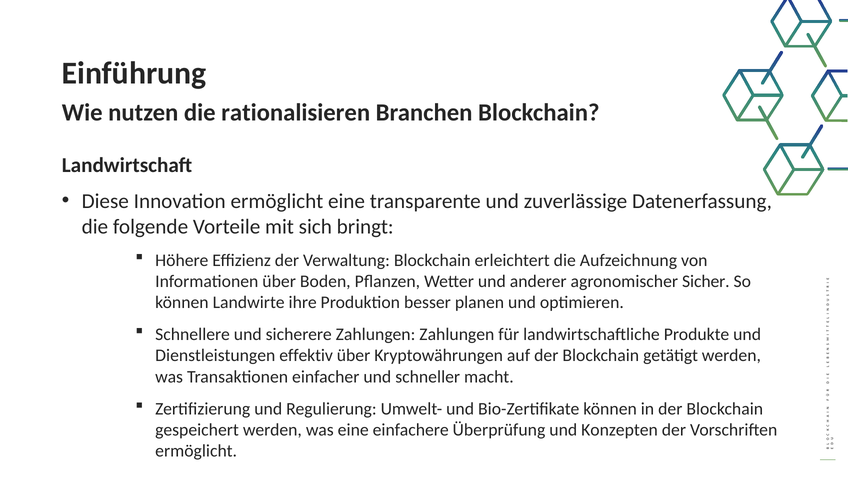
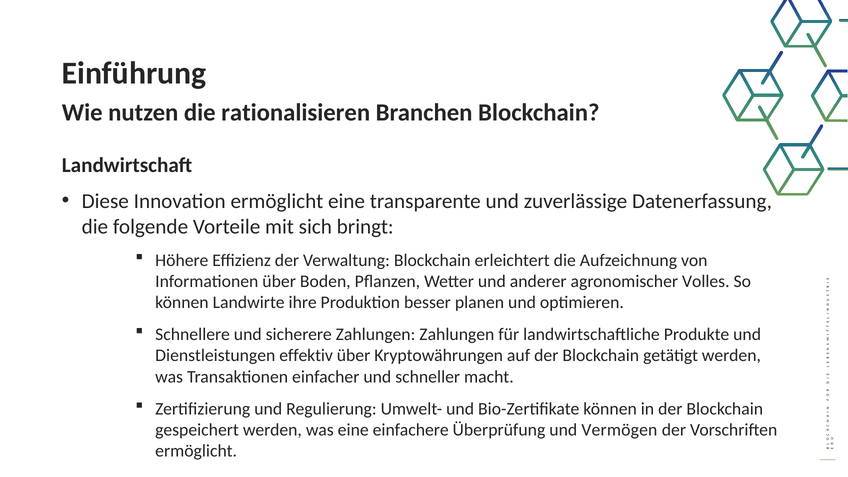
Sicher: Sicher -> Volles (706, 281)
Konzepten: Konzepten -> Vermögen (619, 430)
